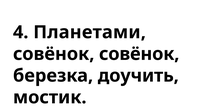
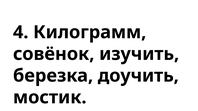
Планетами: Планетами -> Килограмм (90, 32)
совёнок совёнок: совёнок -> изучить (139, 54)
